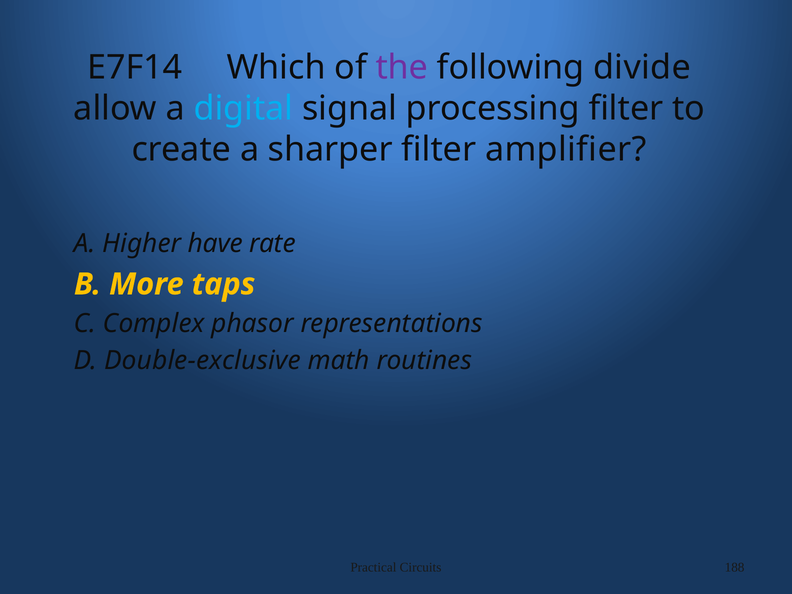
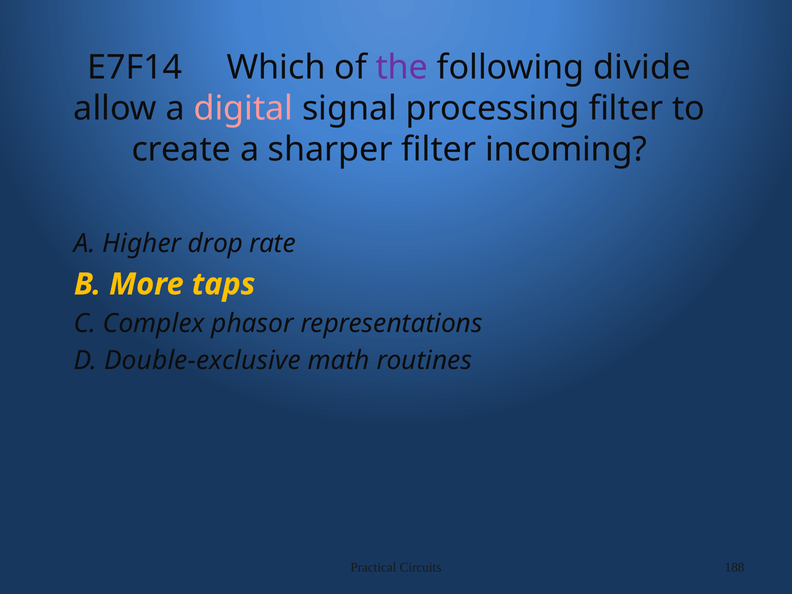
digital colour: light blue -> pink (243, 109)
amplifier: amplifier -> incoming (566, 150)
have: have -> drop (215, 243)
